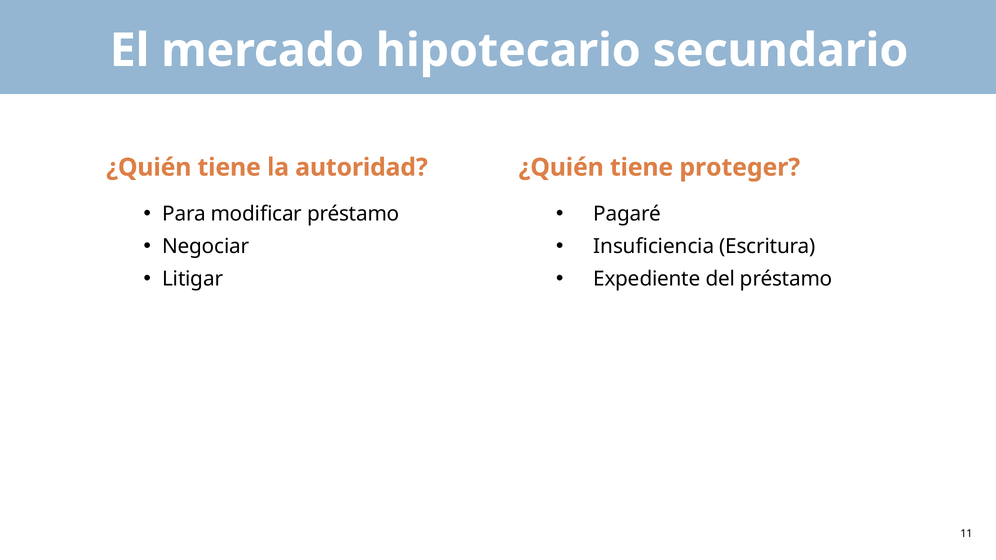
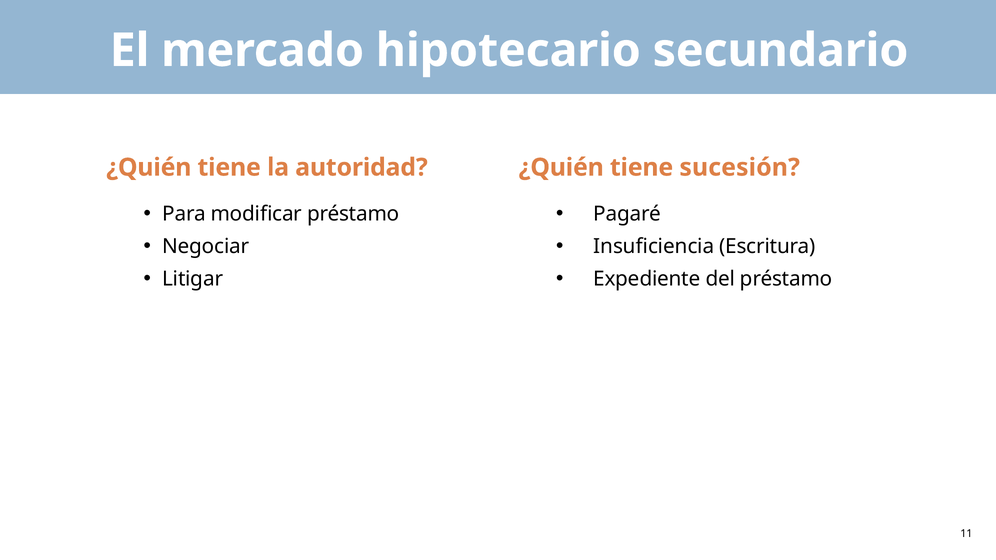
proteger: proteger -> sucesión (740, 167)
